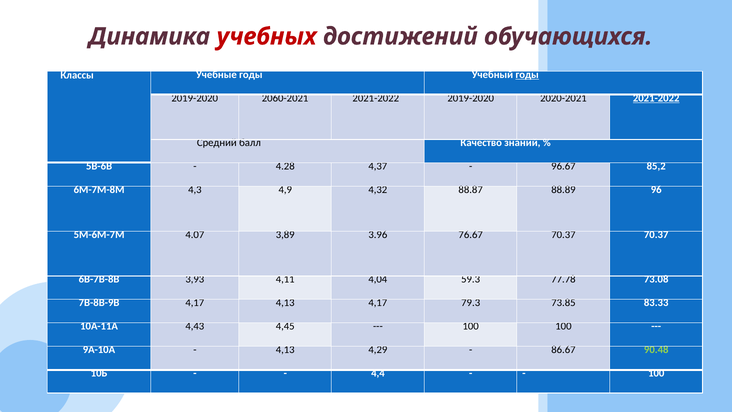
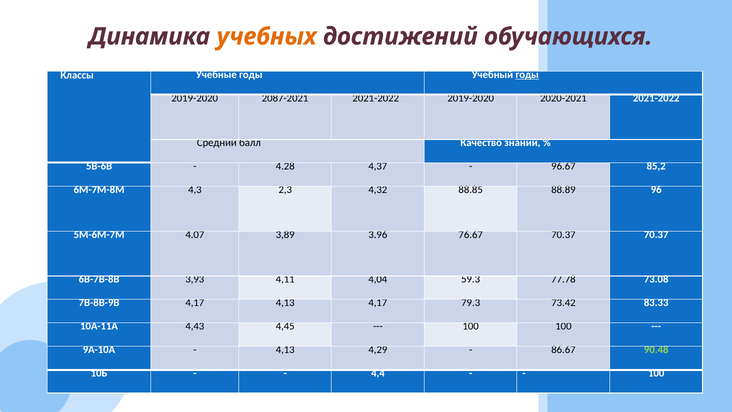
учебных colour: red -> orange (267, 37)
2060-2021: 2060-2021 -> 2087-2021 (285, 98)
2021-2022 underline: present -> none (656, 98)
4,9: 4,9 -> 2,3 (285, 189)
88.87: 88.87 -> 88.85 (471, 189)
73.85: 73.85 -> 73.42 (563, 303)
